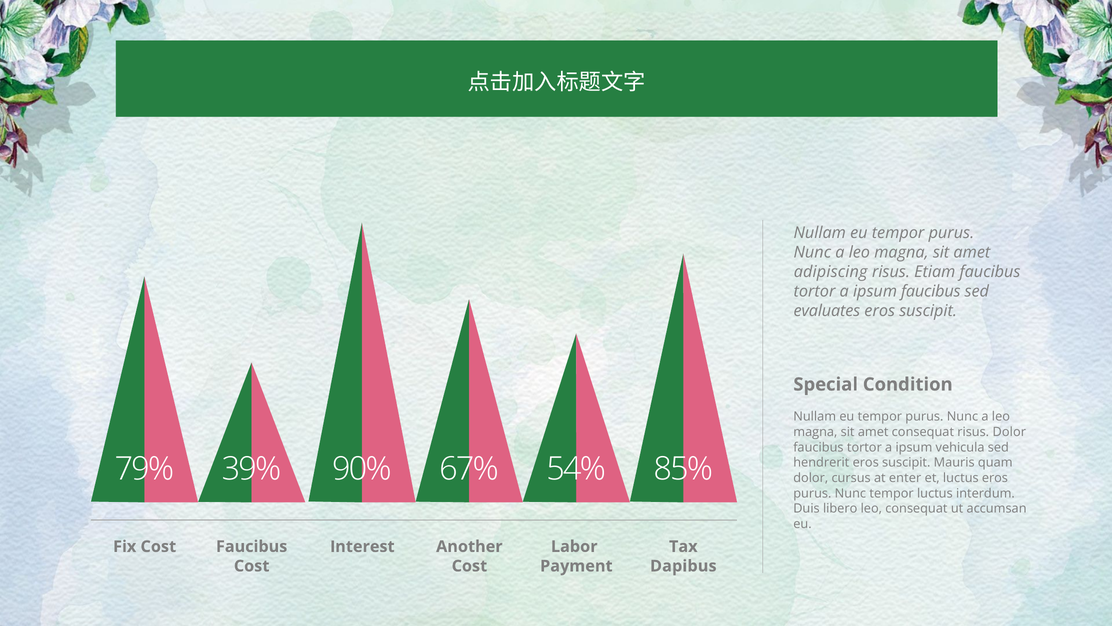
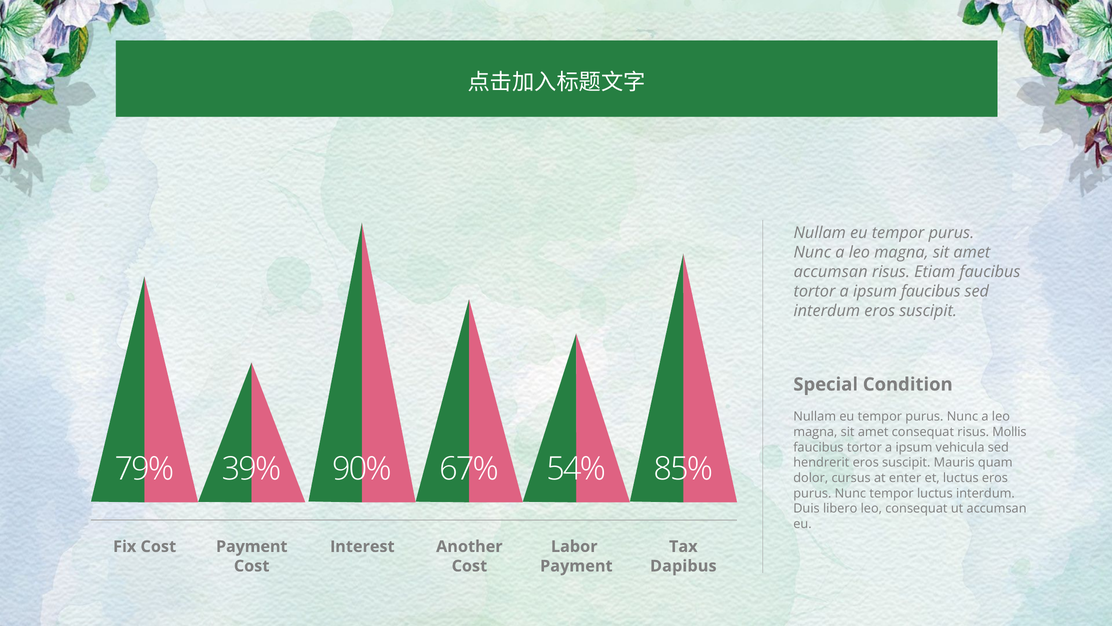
adipiscing: adipiscing -> accumsan (831, 272)
evaluates: evaluates -> interdum (827, 311)
risus Dolor: Dolor -> Mollis (1009, 432)
Cost Faucibus: Faucibus -> Payment (252, 546)
